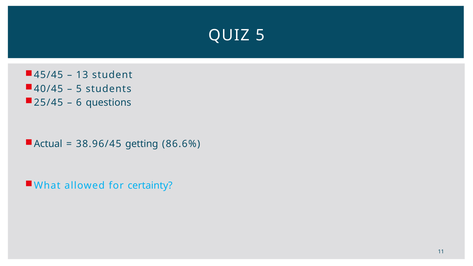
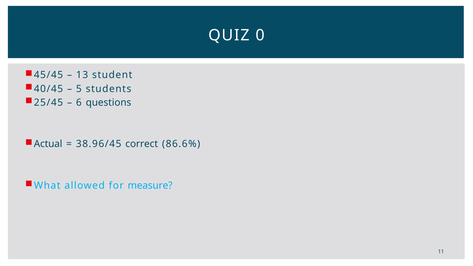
QUIZ 5: 5 -> 0 (260, 35)
getting: getting -> correct (142, 144)
certainty: certainty -> measure (150, 185)
